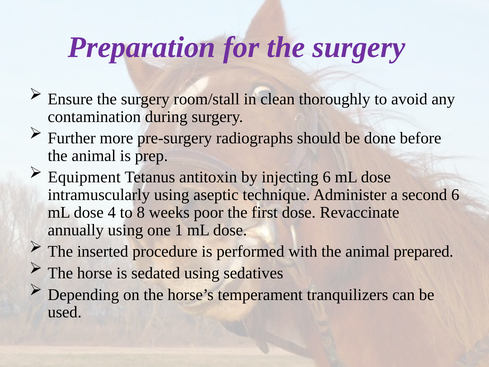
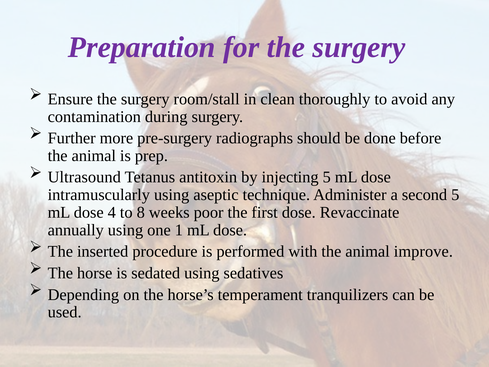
Equipment: Equipment -> Ultrasound (84, 177)
injecting 6: 6 -> 5 (327, 177)
second 6: 6 -> 5 (455, 195)
prepared: prepared -> improve (423, 251)
